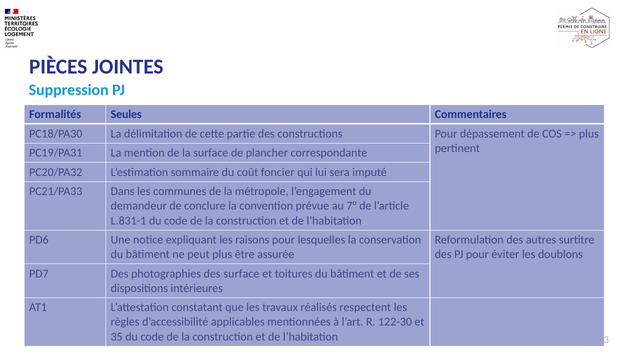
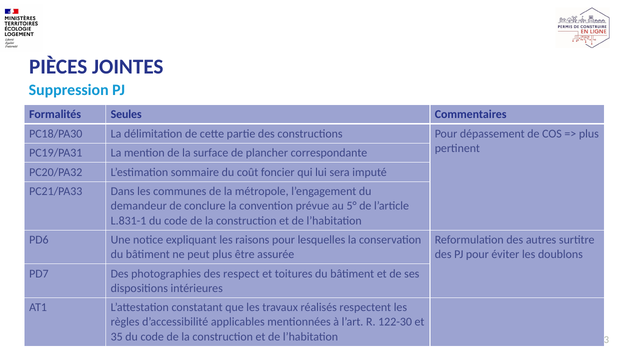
7°: 7° -> 5° (352, 206)
des surface: surface -> respect (241, 273)
